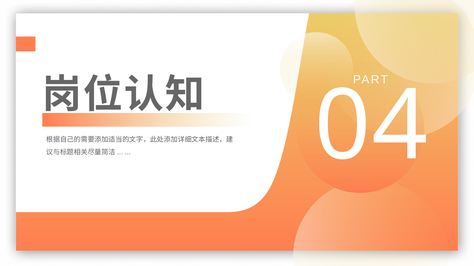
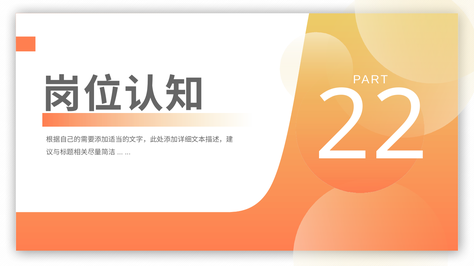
04: 04 -> 22 (371, 126)
